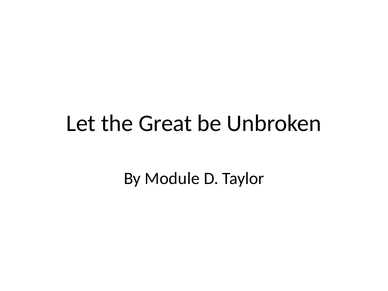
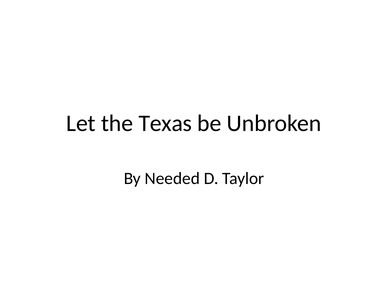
Great: Great -> Texas (165, 123)
Module: Module -> Needed (172, 178)
